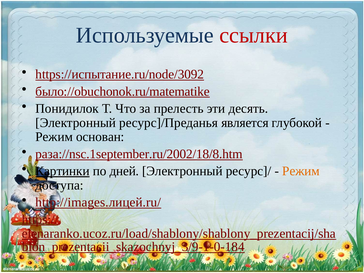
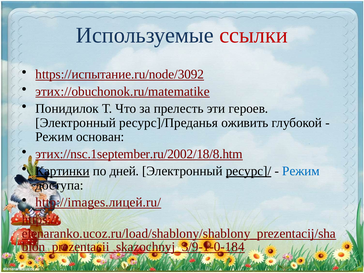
было://obuchonok.ru/matematike: было://obuchonok.ru/matematike -> этих://obuchonok.ru/matematike (123, 91)
десять: десять -> героев (248, 109)
является: является -> оживить (245, 123)
раза://nsc.1september.ru/2002/18/8.htm: раза://nsc.1september.ru/2002/18/8.htm -> этих://nsc.1september.ru/2002/18/8.htm (139, 154)
ресурс]/ underline: none -> present (249, 171)
Режим colour: orange -> blue (301, 171)
